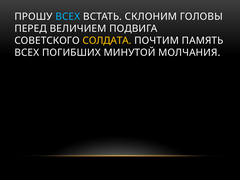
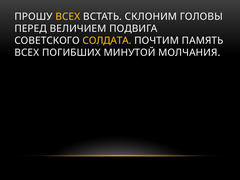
ВСЕХ colour: light blue -> yellow (68, 17)
